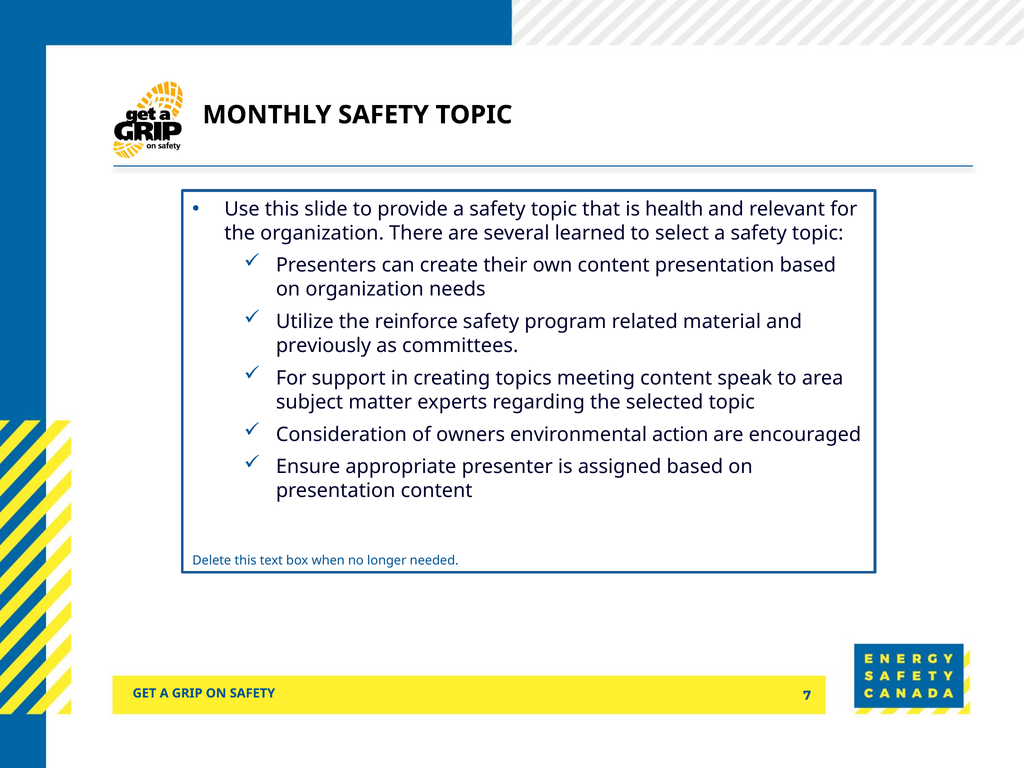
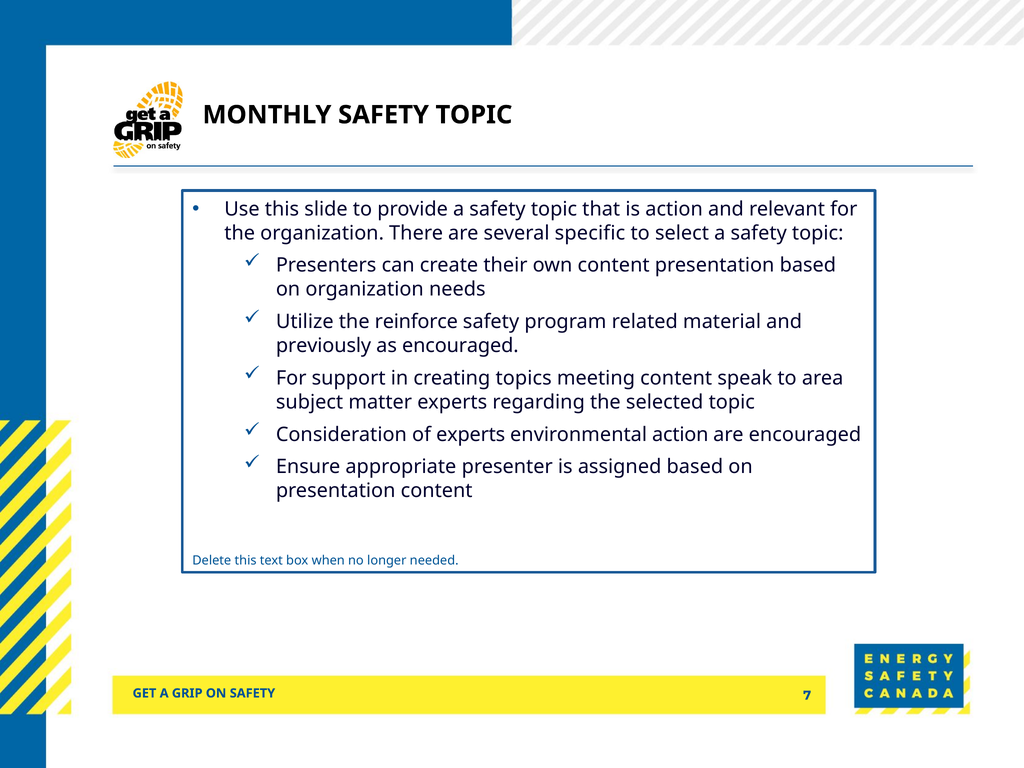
is health: health -> action (674, 209)
learned: learned -> specific (590, 233)
as committees: committees -> encouraged (460, 346)
of owners: owners -> experts (471, 434)
